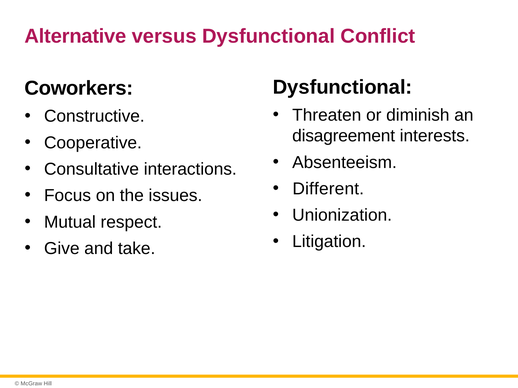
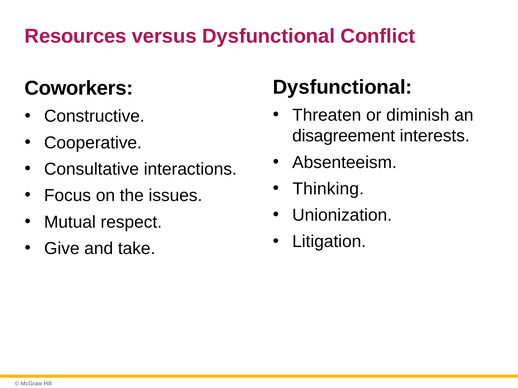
Alternative: Alternative -> Resources (75, 36)
Different: Different -> Thinking (328, 189)
